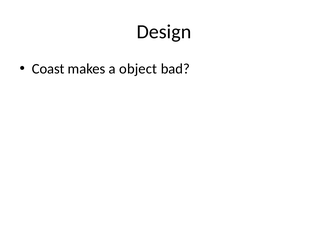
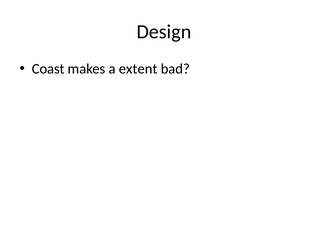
object: object -> extent (138, 69)
